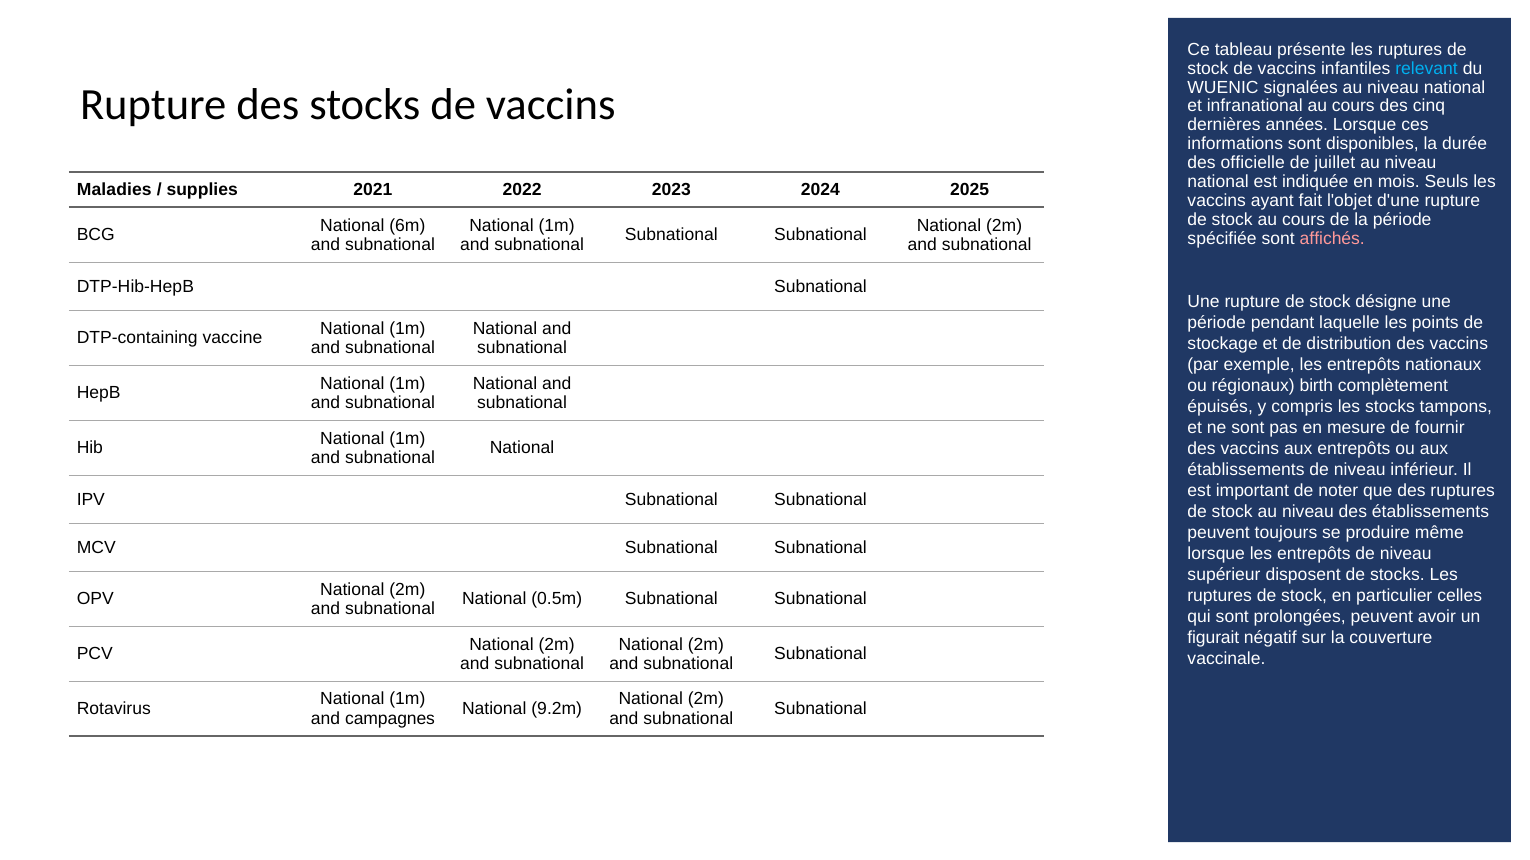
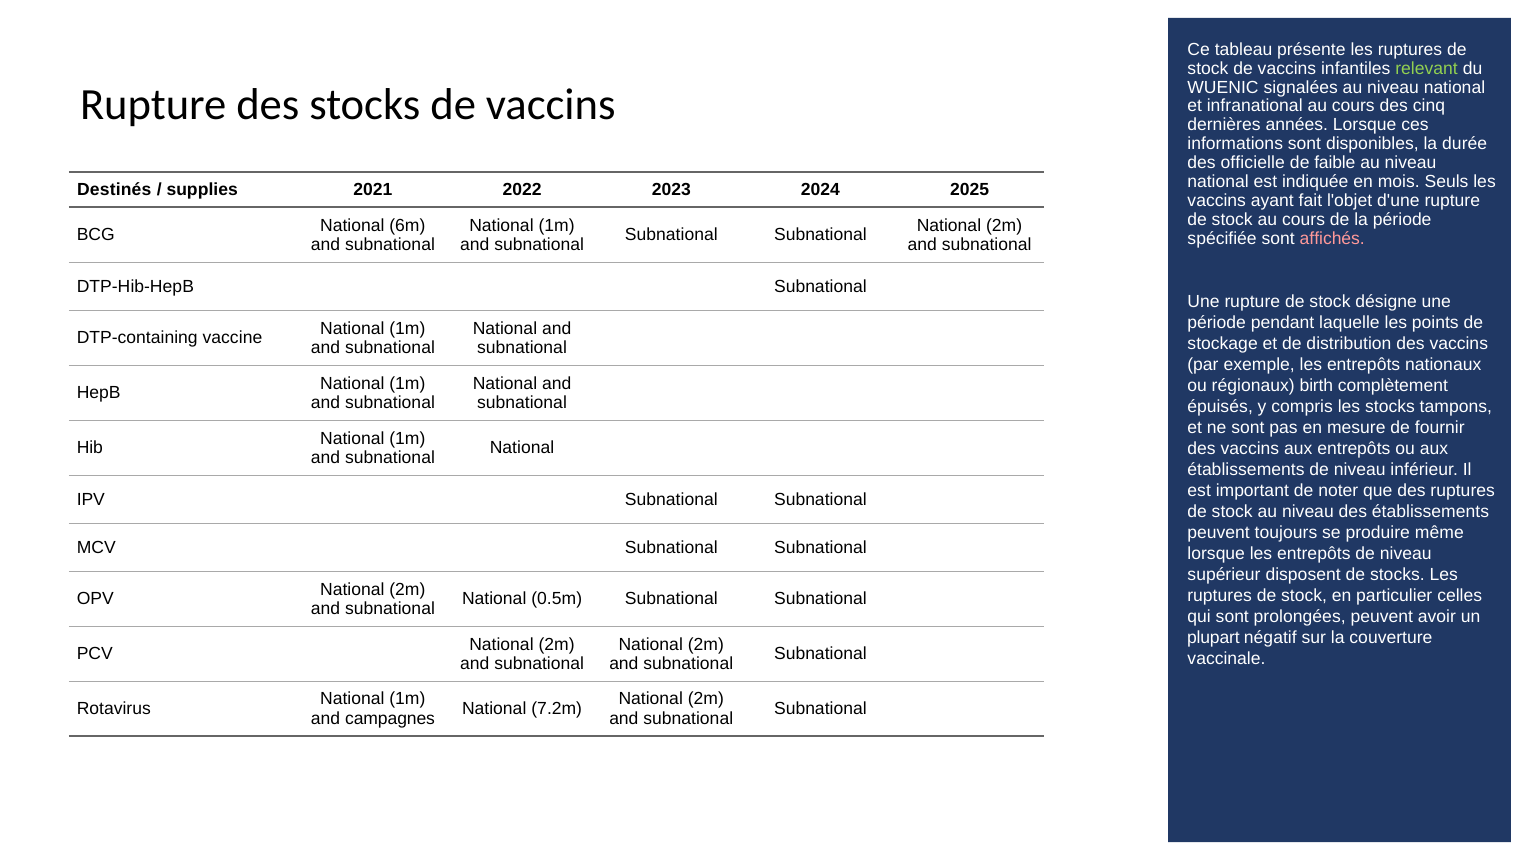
relevant colour: light blue -> light green (1427, 68)
juillet: juillet -> faible (1335, 163)
Maladies: Maladies -> Destinés (114, 190)
figurait: figurait -> plupart (1213, 638)
9.2m: 9.2m -> 7.2m (557, 709)
